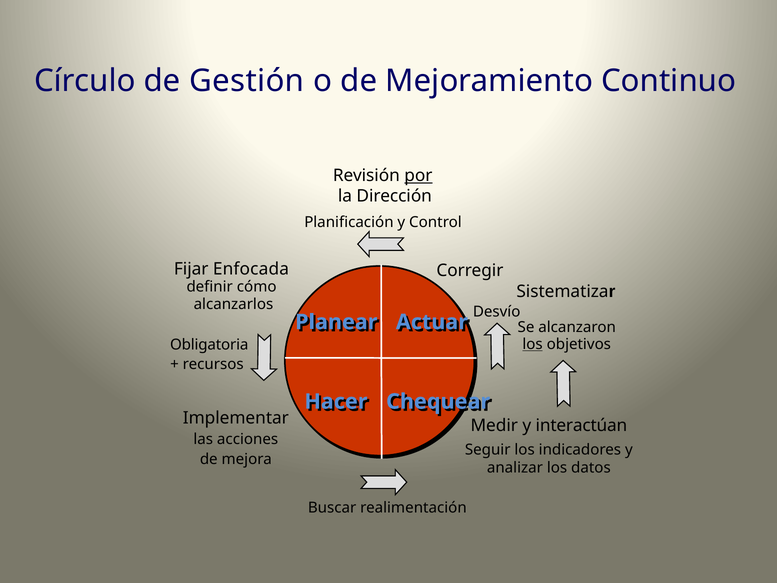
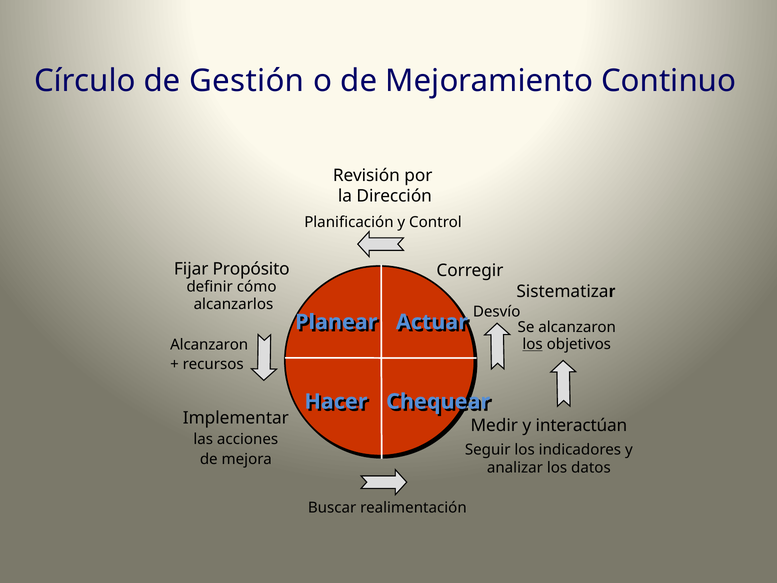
por underline: present -> none (418, 175)
Enfocada: Enfocada -> Propósito (251, 269)
Obligatoria: Obligatoria -> Alcanzaron (209, 345)
